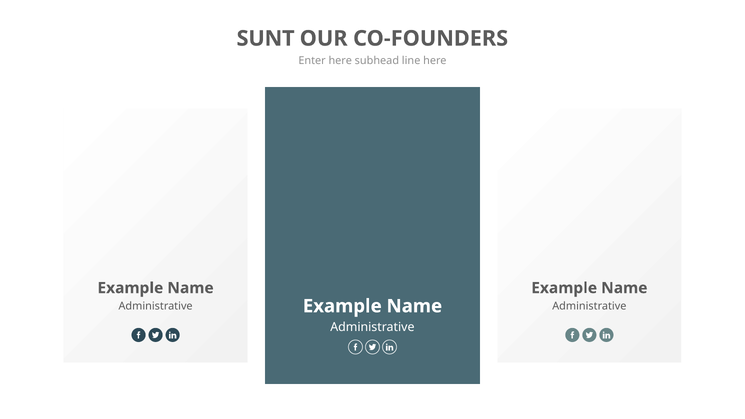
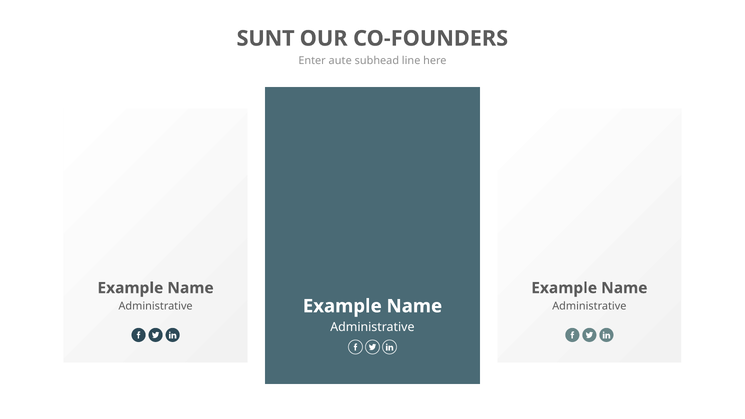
Enter here: here -> aute (340, 61)
